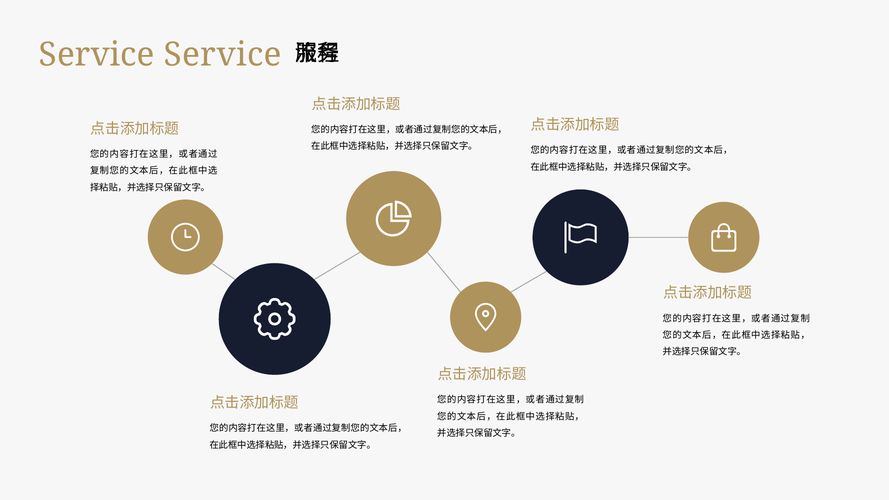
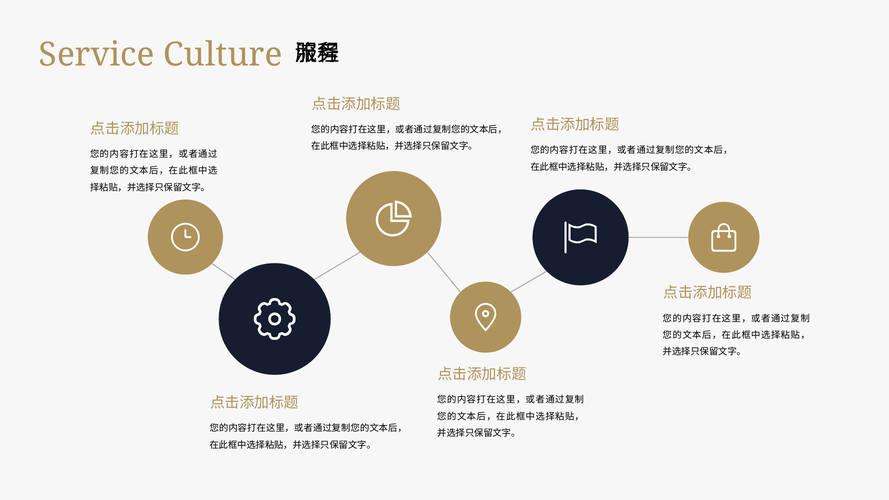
Service Service: Service -> Culture (223, 55)
